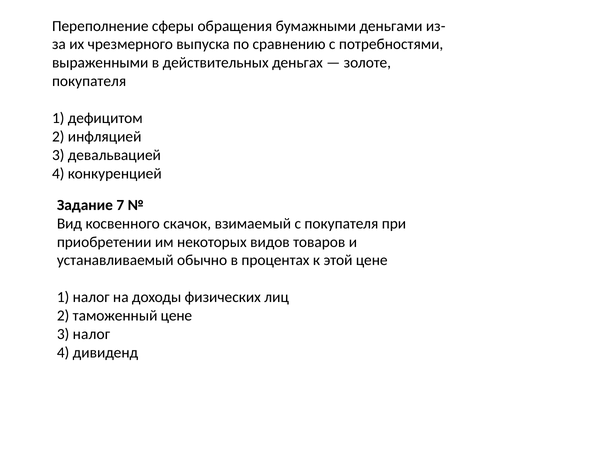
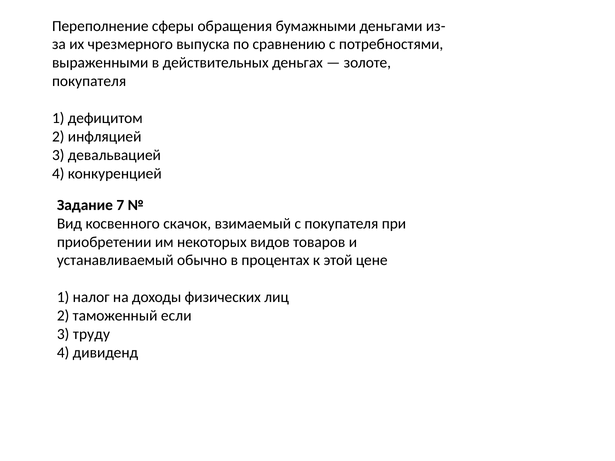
таможенный цене: цене -> если (176, 316)
3 налог: налог -> труду (91, 334)
